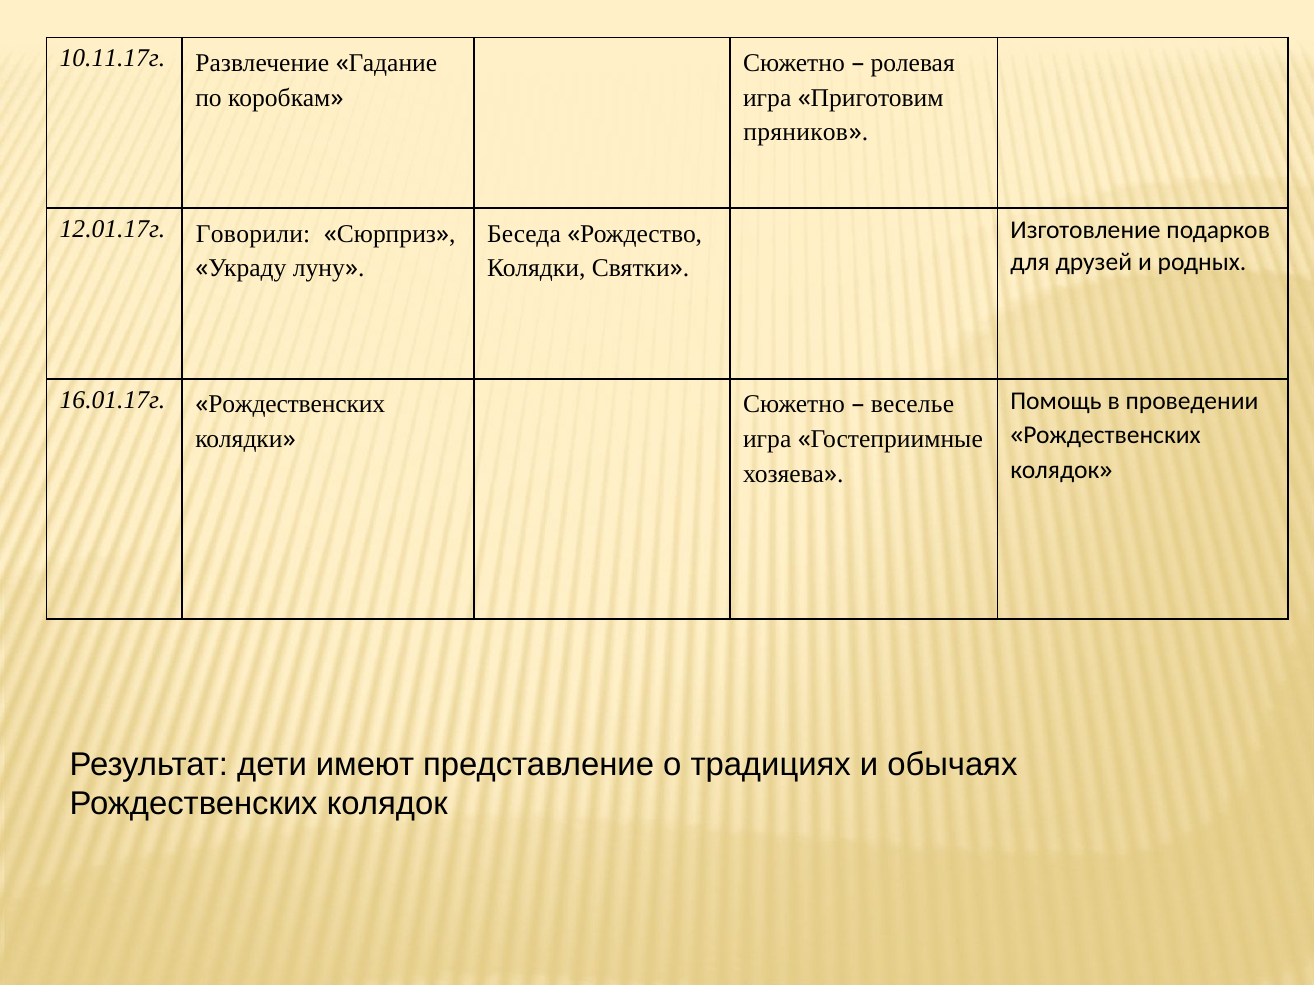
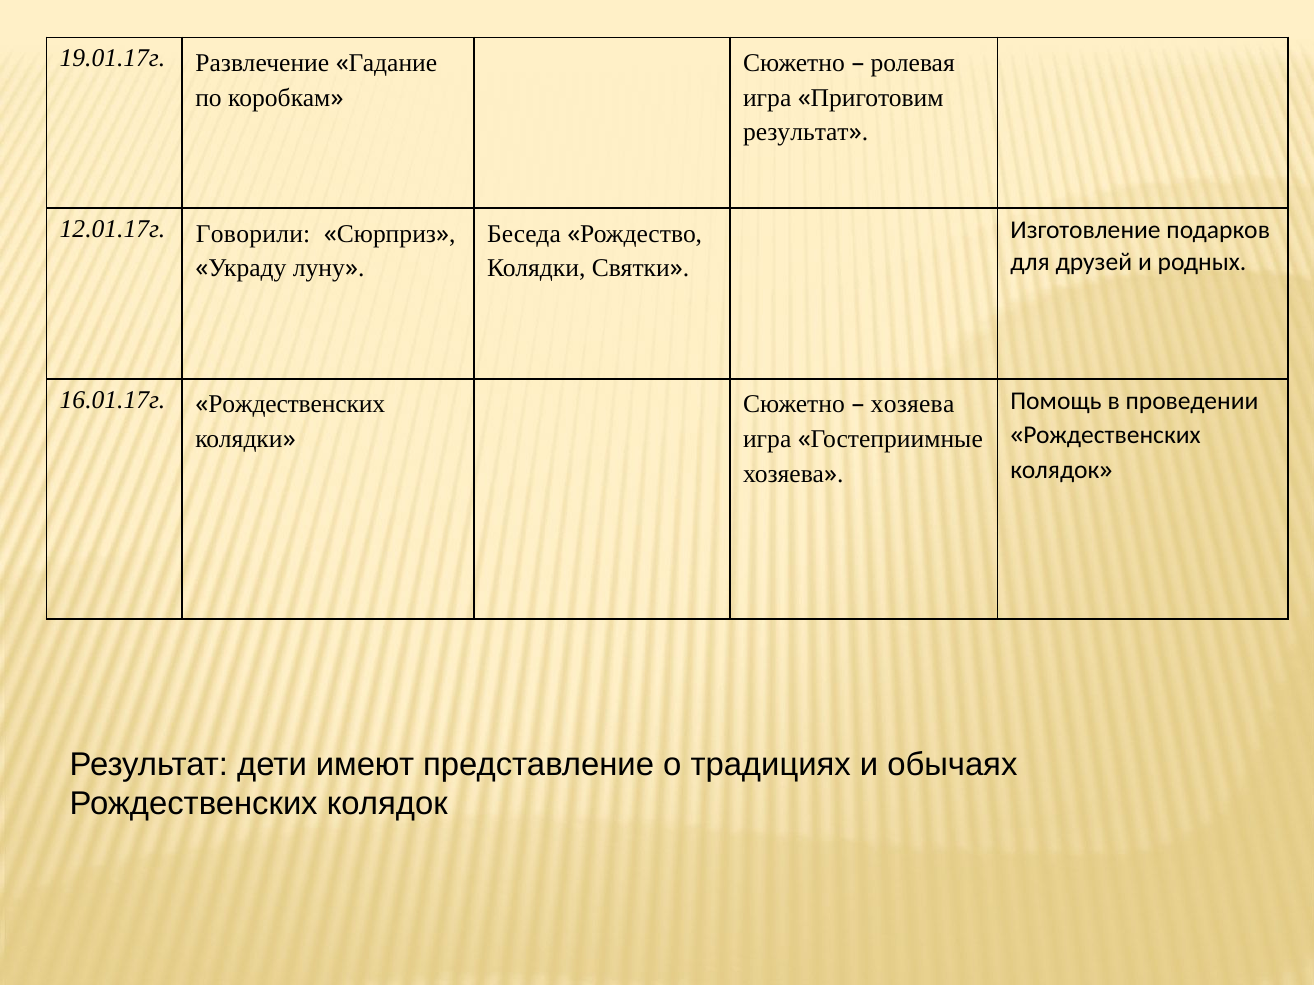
10.11.17г: 10.11.17г -> 19.01.17г (112, 58)
пряников: пряников -> результат (796, 133)
веселье: веселье -> хозяева (913, 405)
